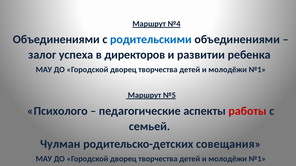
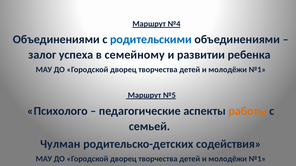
директоров: директоров -> семейному (135, 55)
работы colour: red -> orange (248, 111)
совещания: совещания -> содействия (229, 144)
